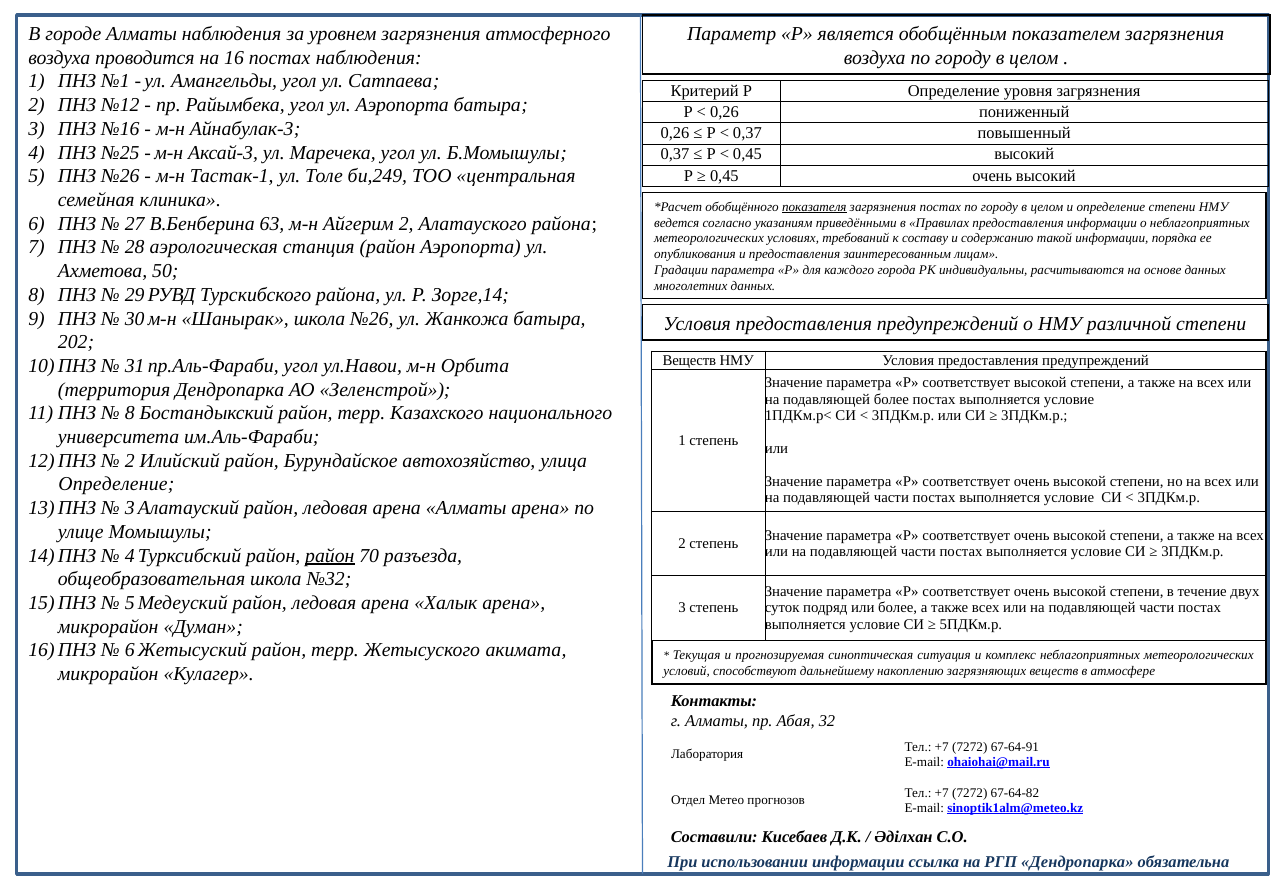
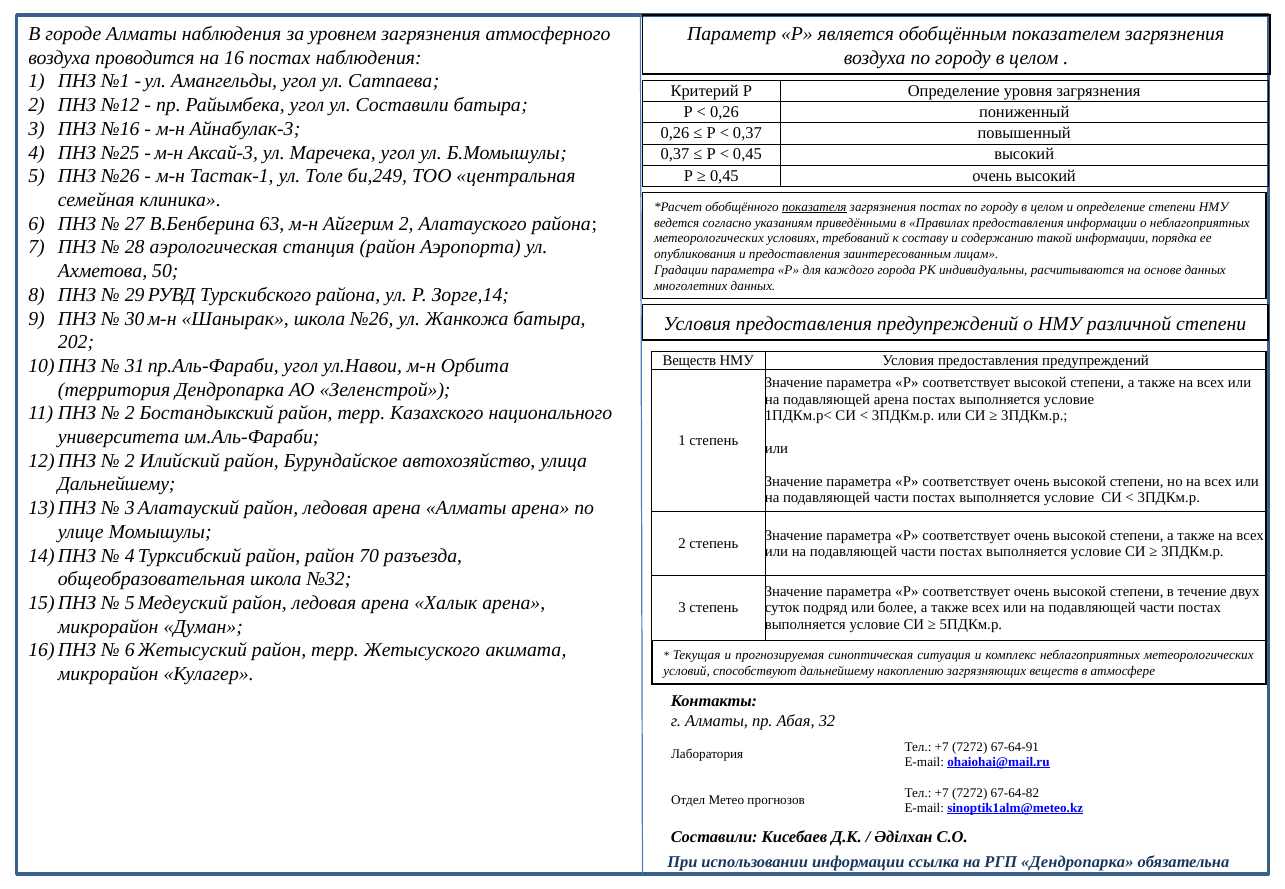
ул Аэропорта: Аэропорта -> Составили (402, 105)
подавляющей более: более -> арена (891, 400)
8: 8 -> 2 (130, 414)
Определение: Определение -> Дальнейшему (117, 485)
район underline: present -> none (330, 556)
